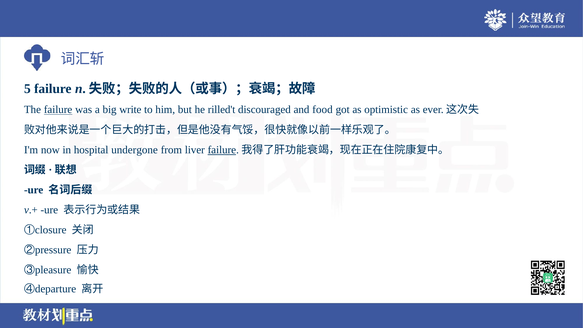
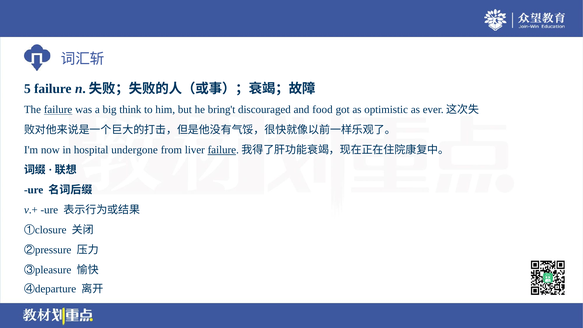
write: write -> think (130, 110)
rilled't: rilled't -> bring't (222, 110)
